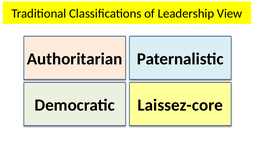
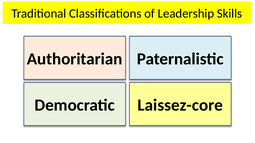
View: View -> Skills (230, 14)
